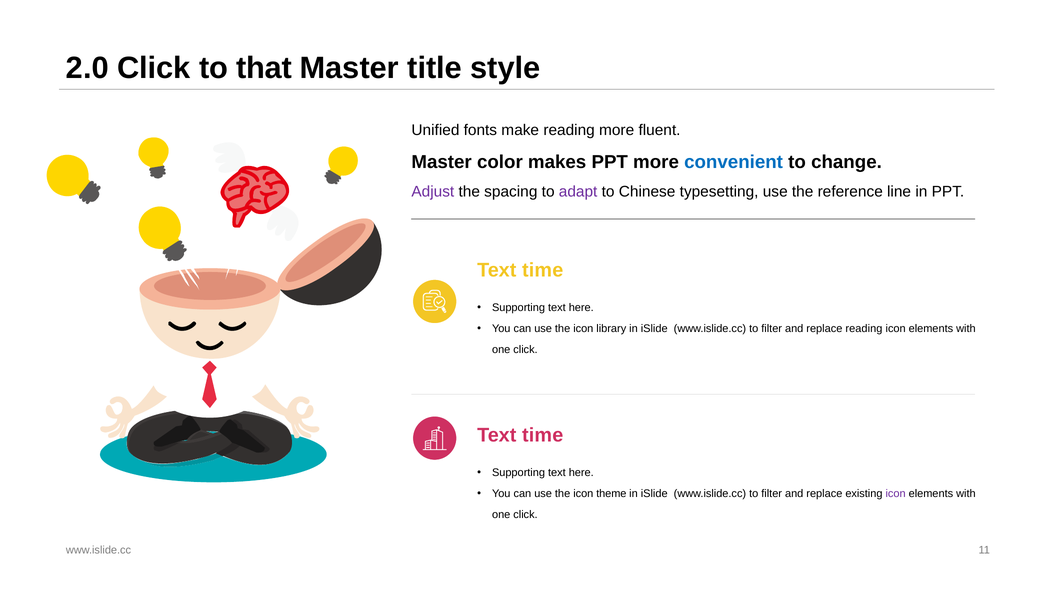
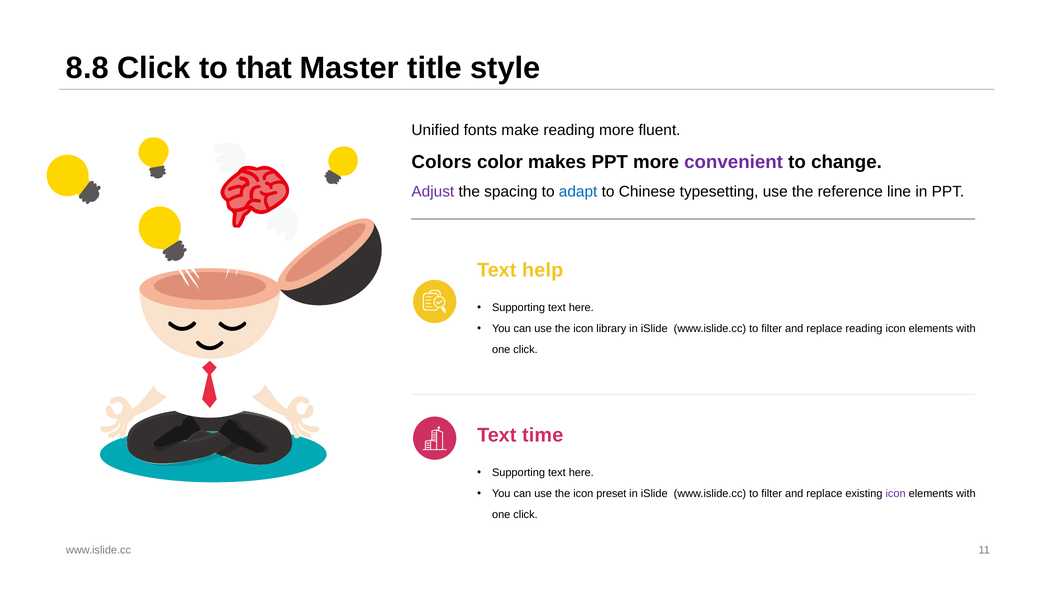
2.0: 2.0 -> 8.8 (87, 68)
Master: Master -> Colors (442, 162)
convenient colour: blue -> purple (734, 162)
adapt colour: purple -> blue (578, 192)
time: time -> help (543, 270)
theme: theme -> preset (611, 494)
